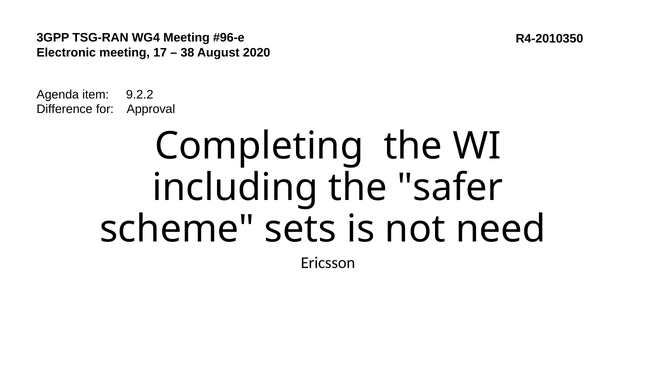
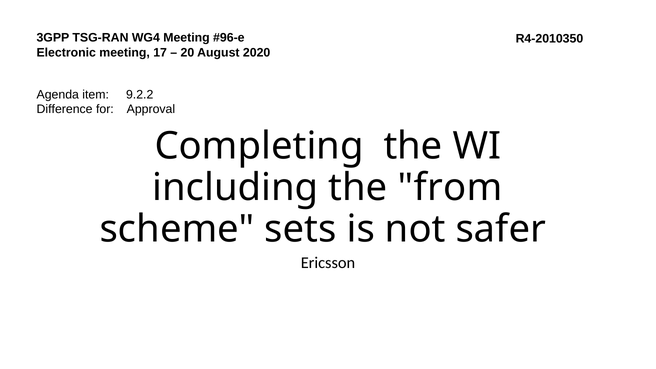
38: 38 -> 20 (187, 52)
safer: safer -> from (450, 188)
need: need -> safer (501, 229)
